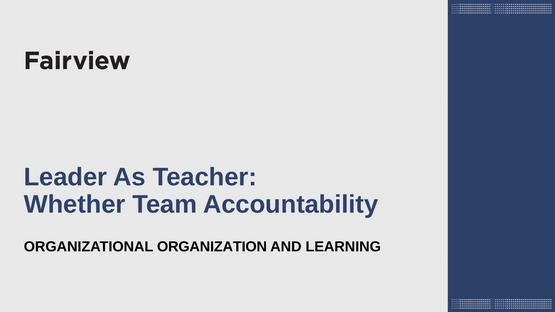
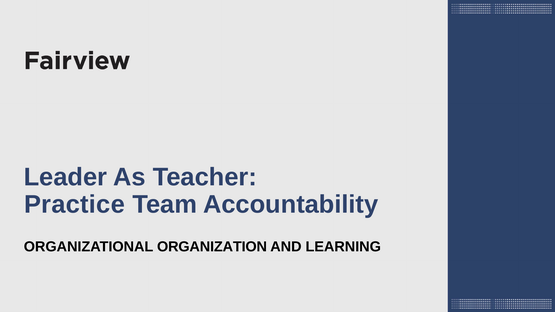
Whether: Whether -> Practice (74, 205)
